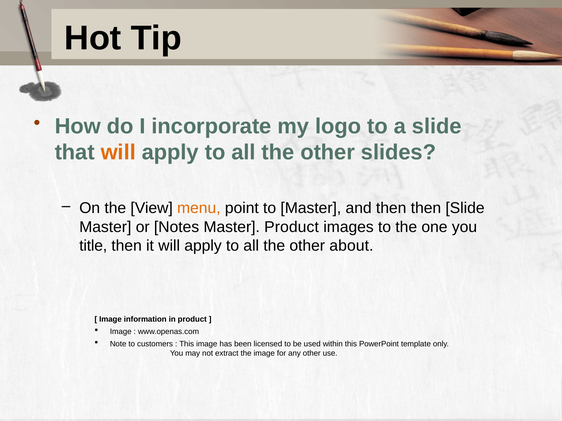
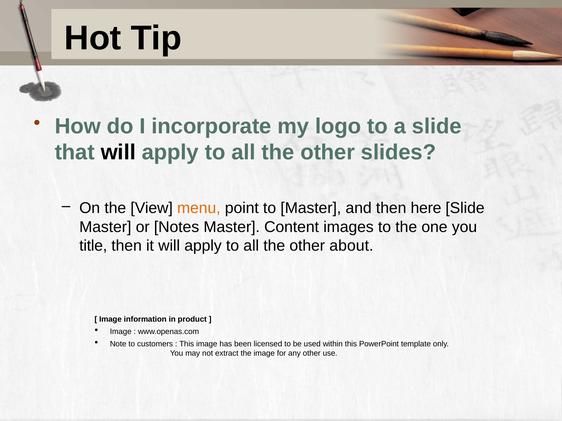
will colour: orange -> black (118, 153)
then then: then -> here (426, 208)
Master Product: Product -> Content (292, 227)
